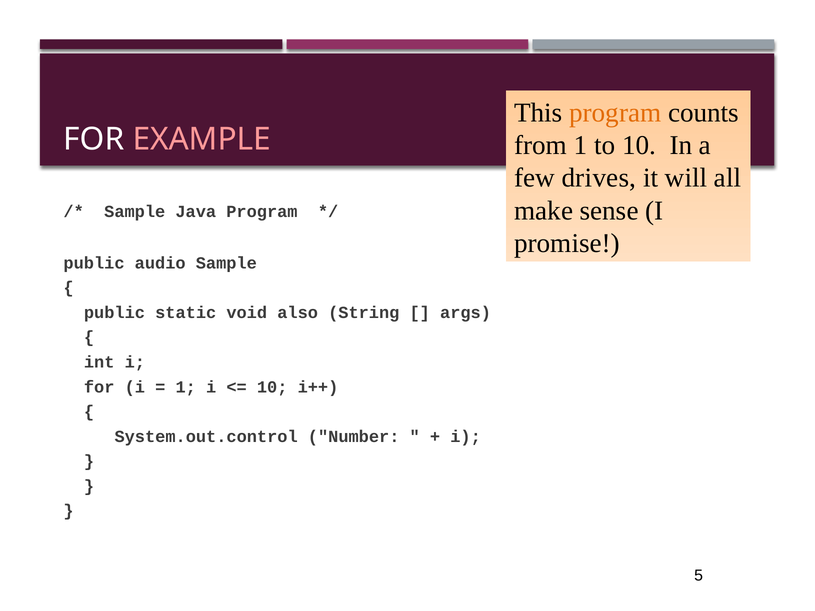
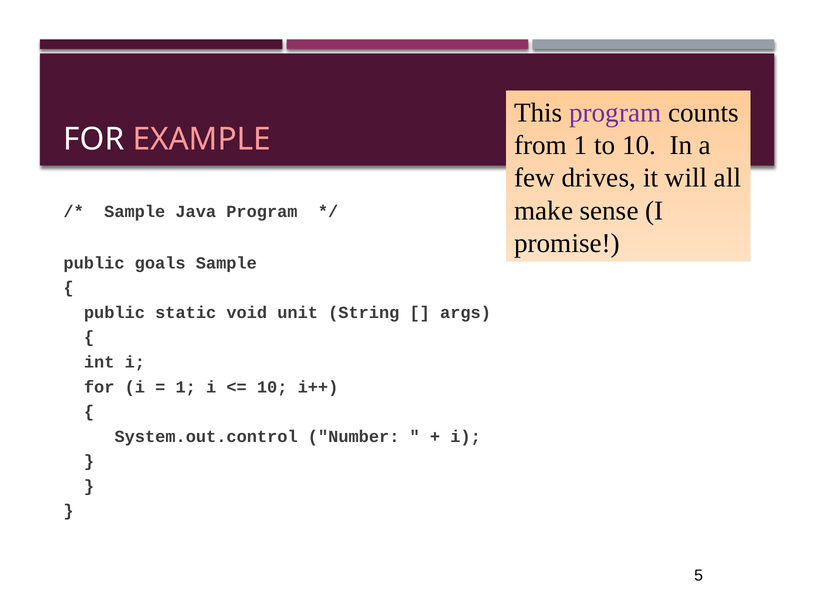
program colour: orange -> purple (615, 113)
audio: audio -> goals (160, 263)
also: also -> unit (298, 313)
